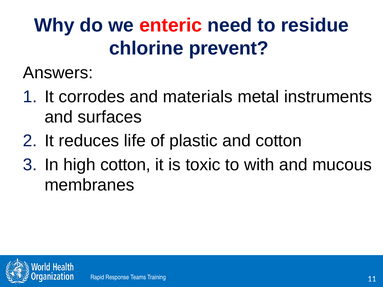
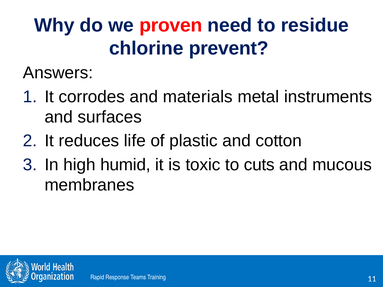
enteric: enteric -> proven (171, 25)
high cotton: cotton -> humid (125, 165)
with: with -> cuts (259, 165)
